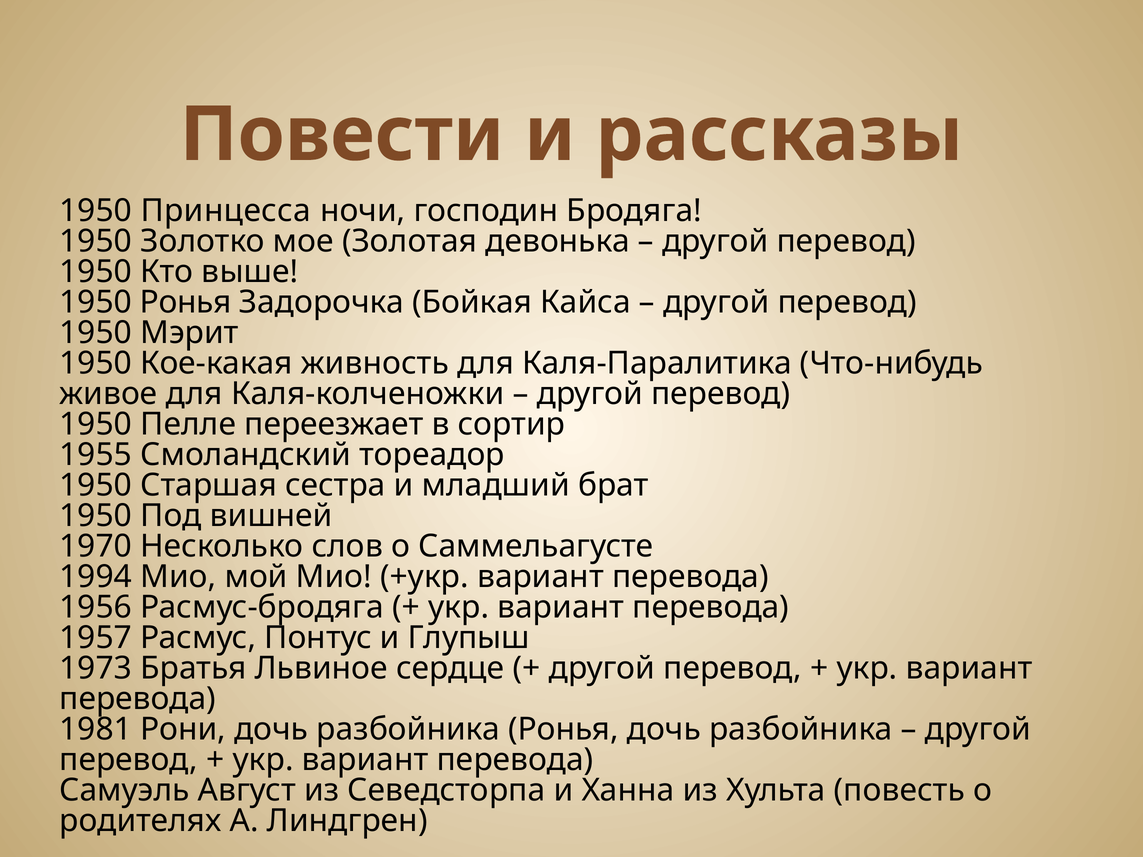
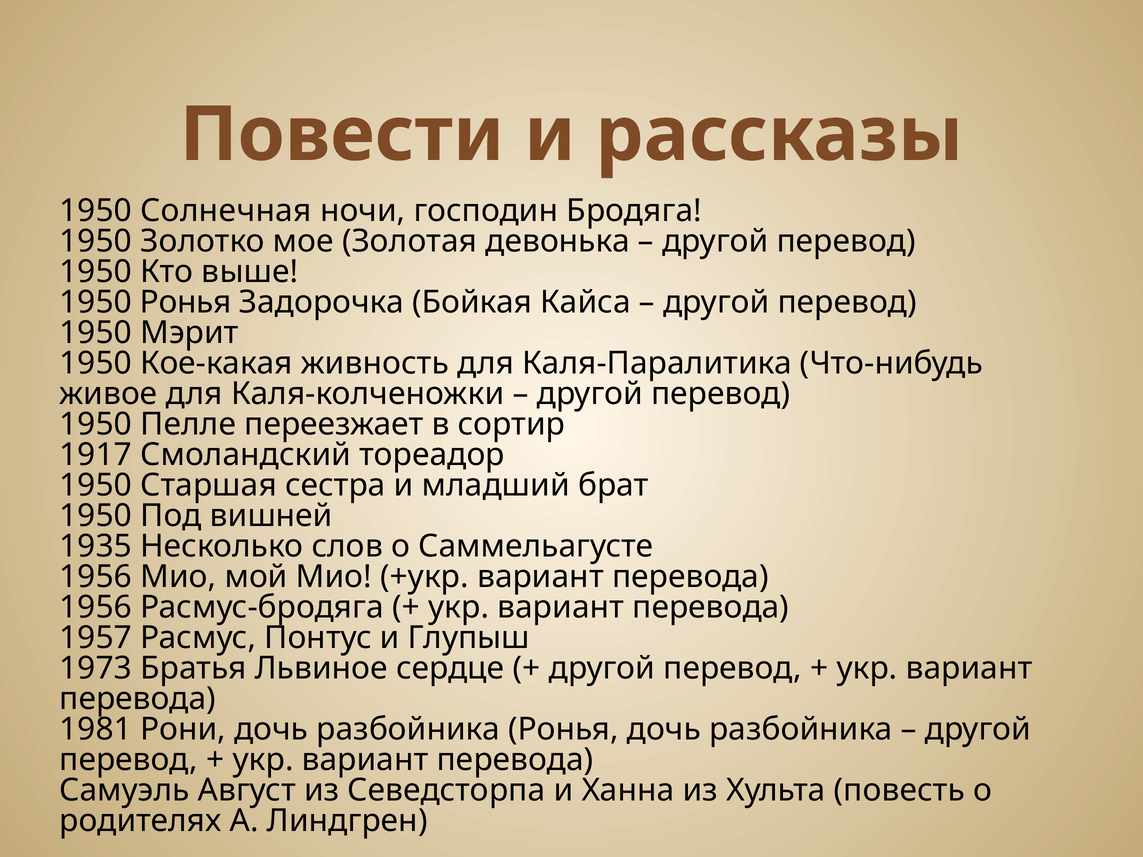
Принцесса: Принцесса -> Солнечная (226, 211)
1955: 1955 -> 1917 (96, 455)
1970: 1970 -> 1935 (96, 546)
1994: 1994 -> 1956 (96, 577)
